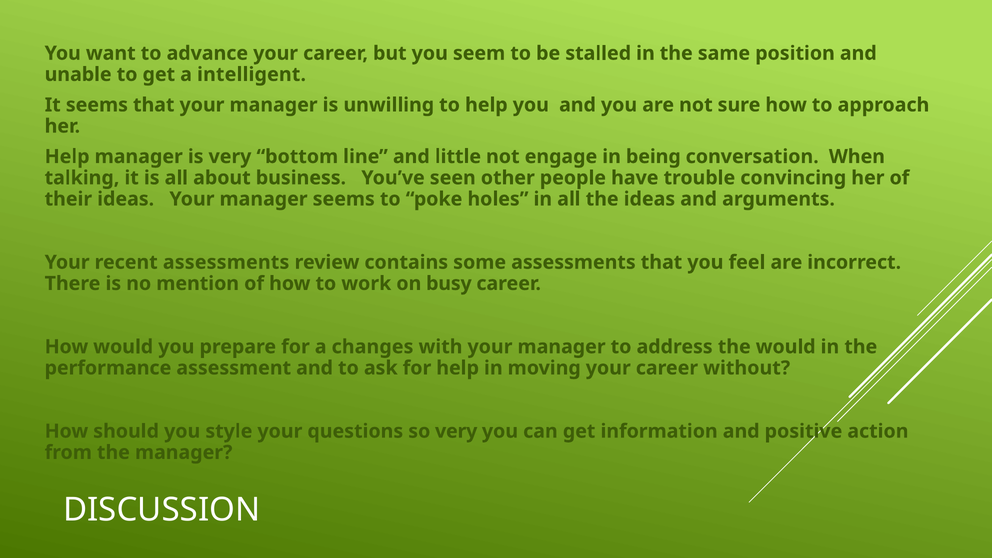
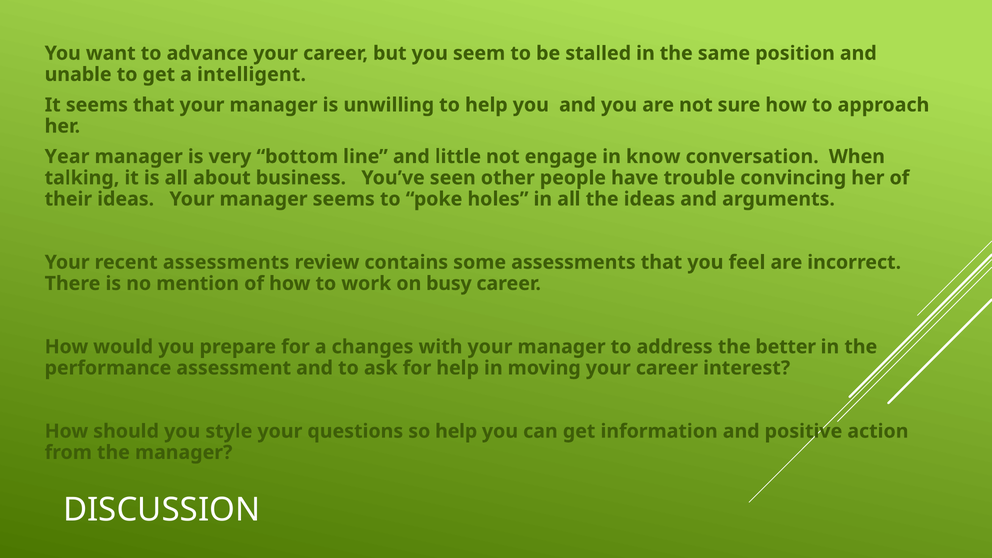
Help: Help -> Year (67, 157)
being: being -> know (653, 157)
the would: would -> better (786, 347)
without: without -> interest (747, 368)
so very: very -> help (456, 431)
